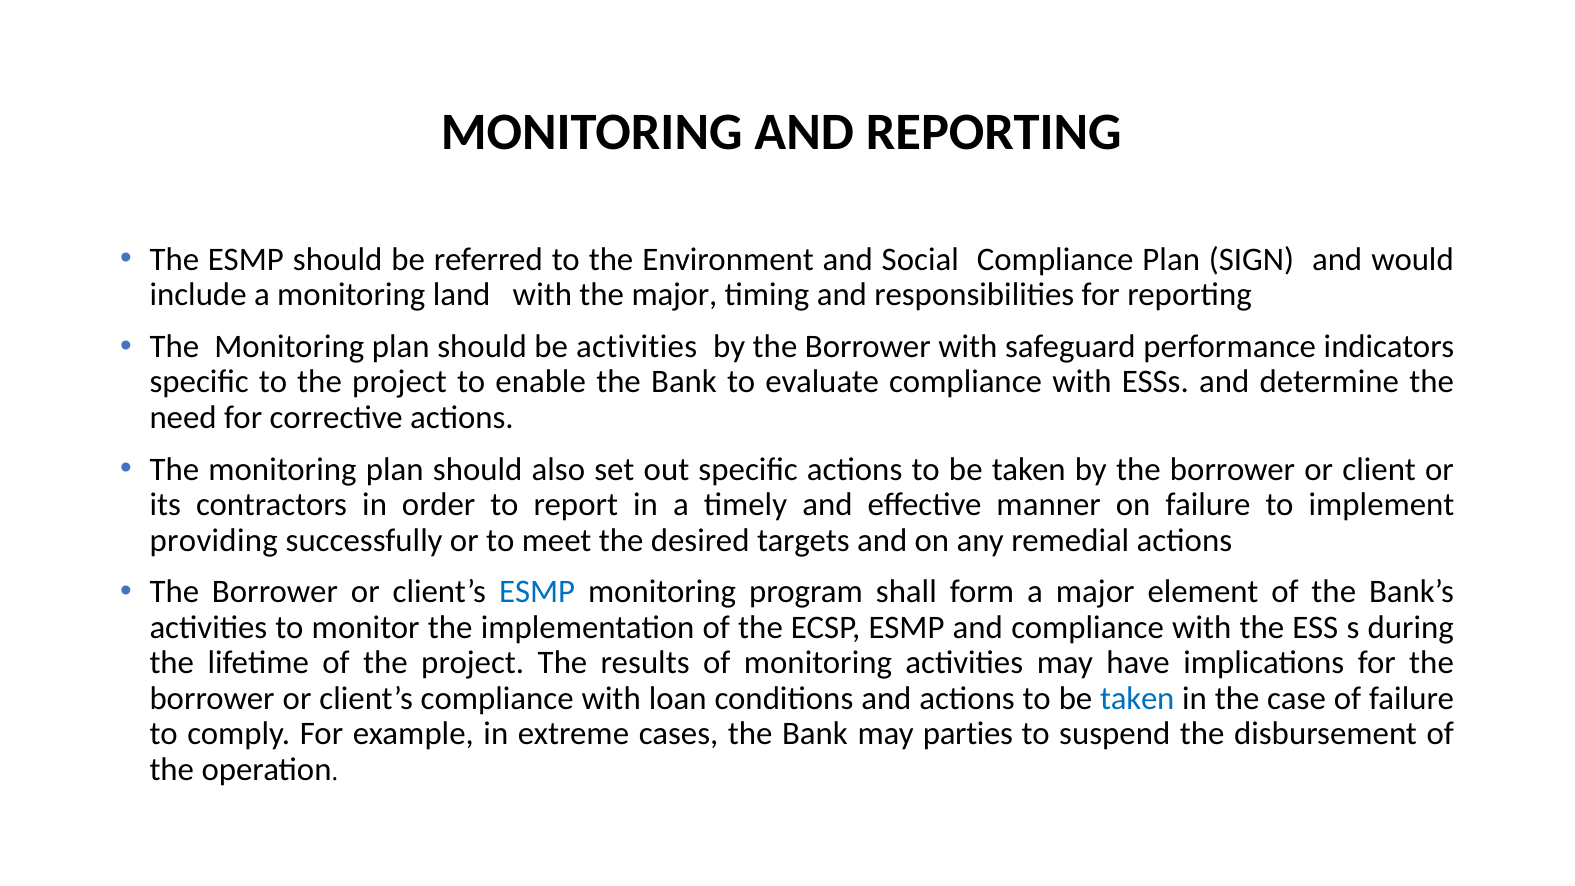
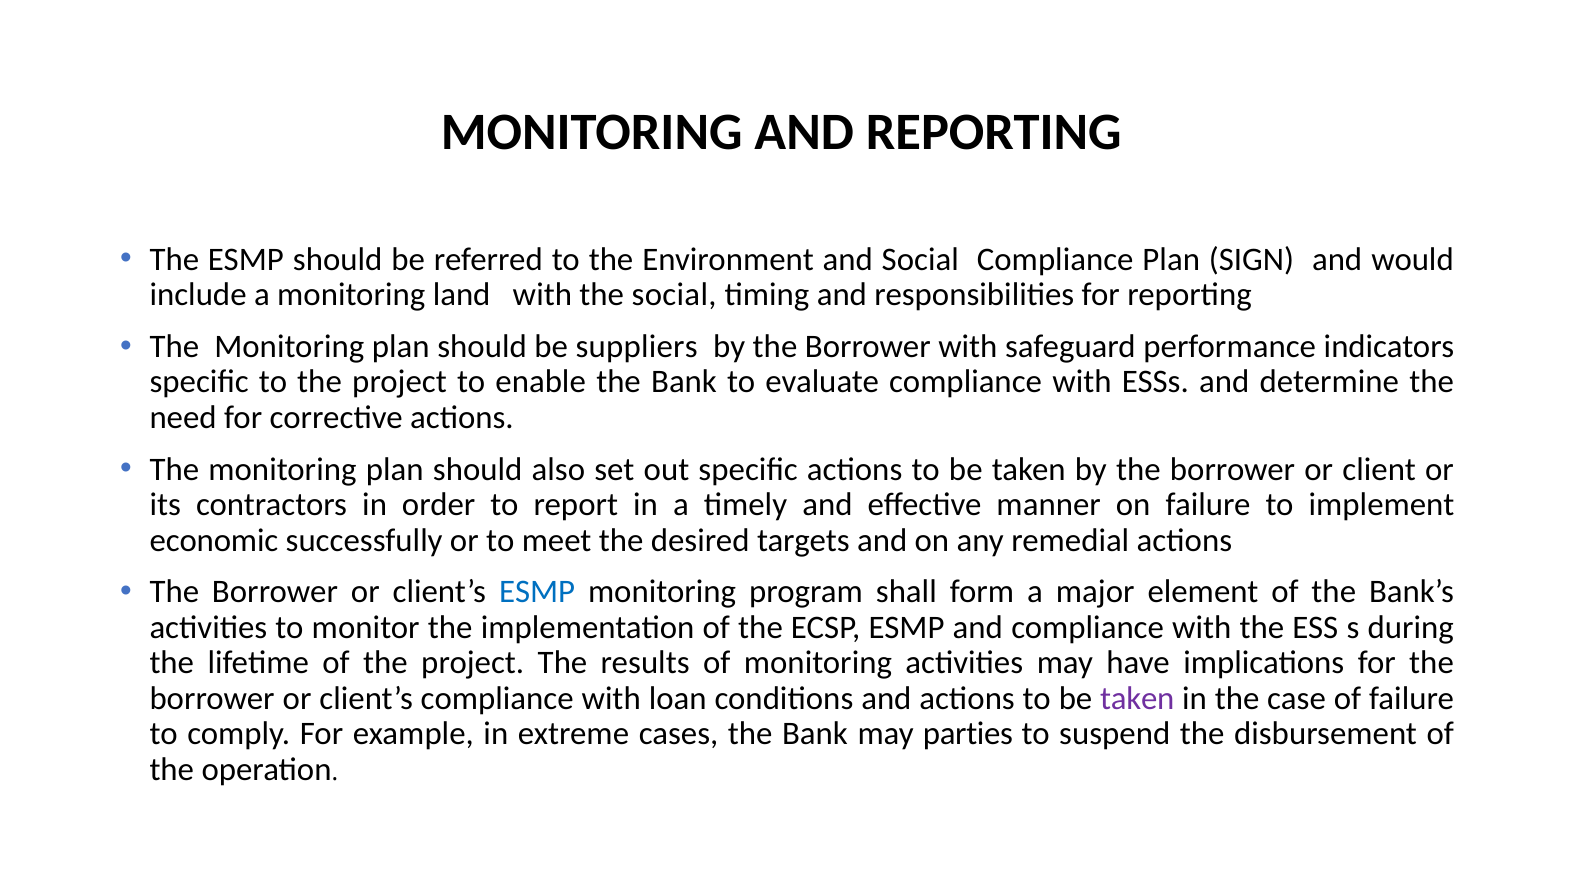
the major: major -> social (674, 295)
be activities: activities -> suppliers (637, 347)
providing: providing -> economic (214, 540)
taken colour: blue -> purple (1137, 698)
